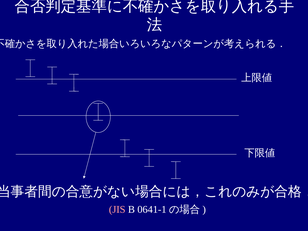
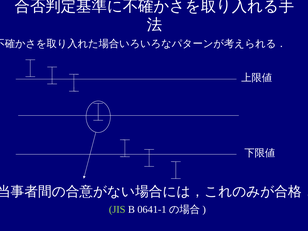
JIS colour: pink -> light green (117, 209)
